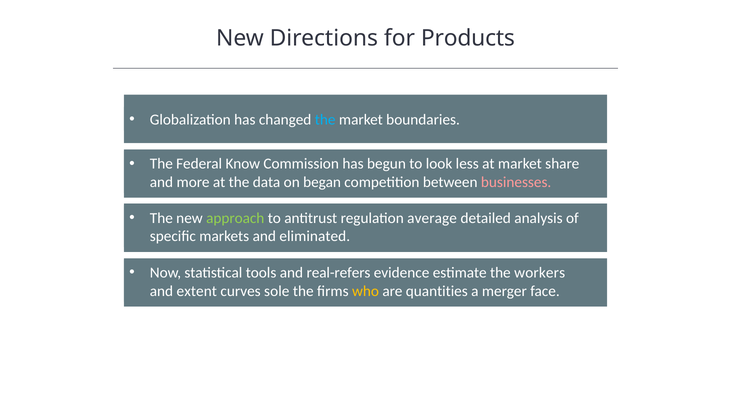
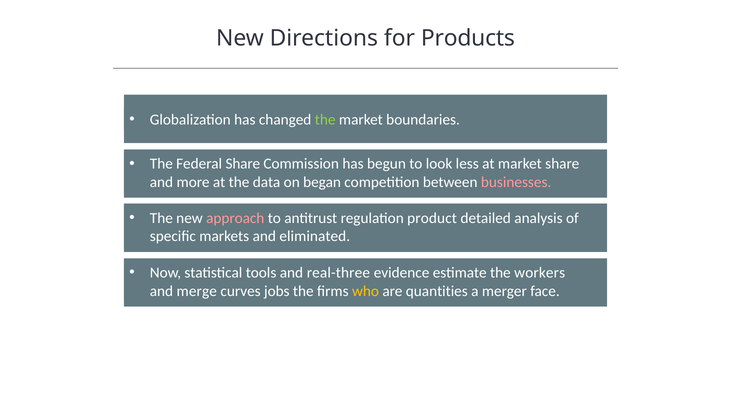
the colour: light blue -> light green (325, 120)
Federal Know: Know -> Share (243, 164)
approach colour: light green -> pink (235, 218)
average: average -> product (432, 218)
real-refers: real-refers -> real-three (338, 273)
extent: extent -> merge (197, 291)
sole: sole -> jobs (277, 291)
